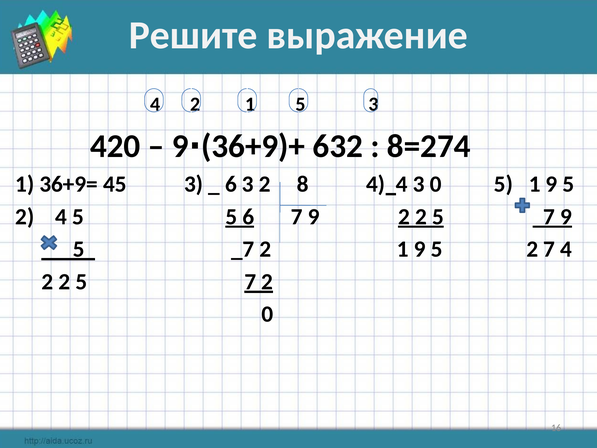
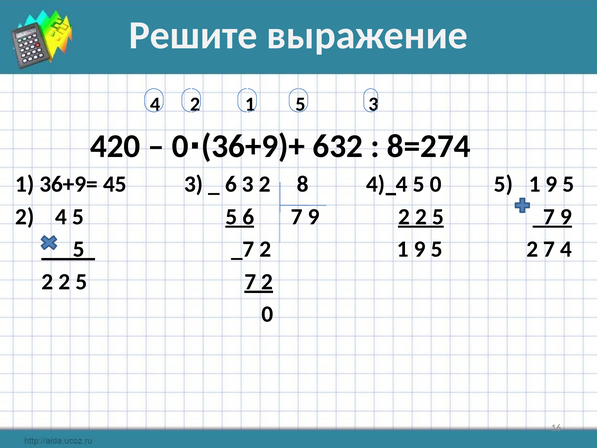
9: 9 -> 0 (180, 146)
4 4 3: 3 -> 5 (419, 184)
